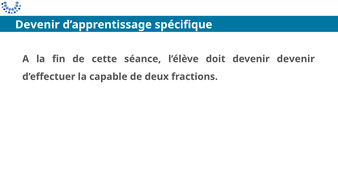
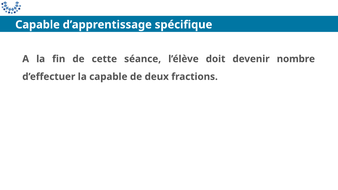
Devenir: Devenir -> Capable (38, 25)
devenir devenir: devenir -> nombre (296, 59)
